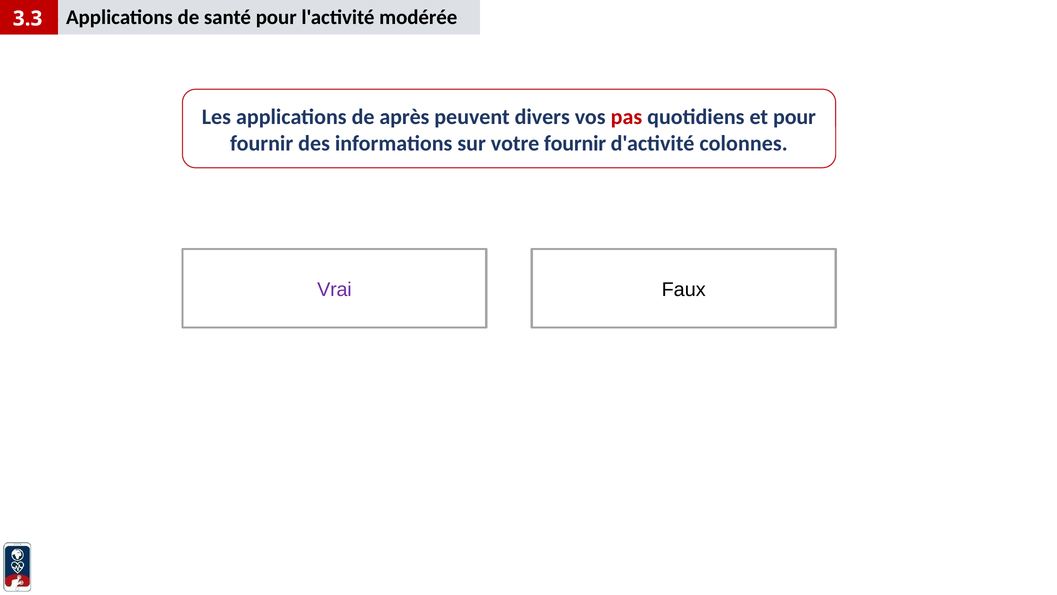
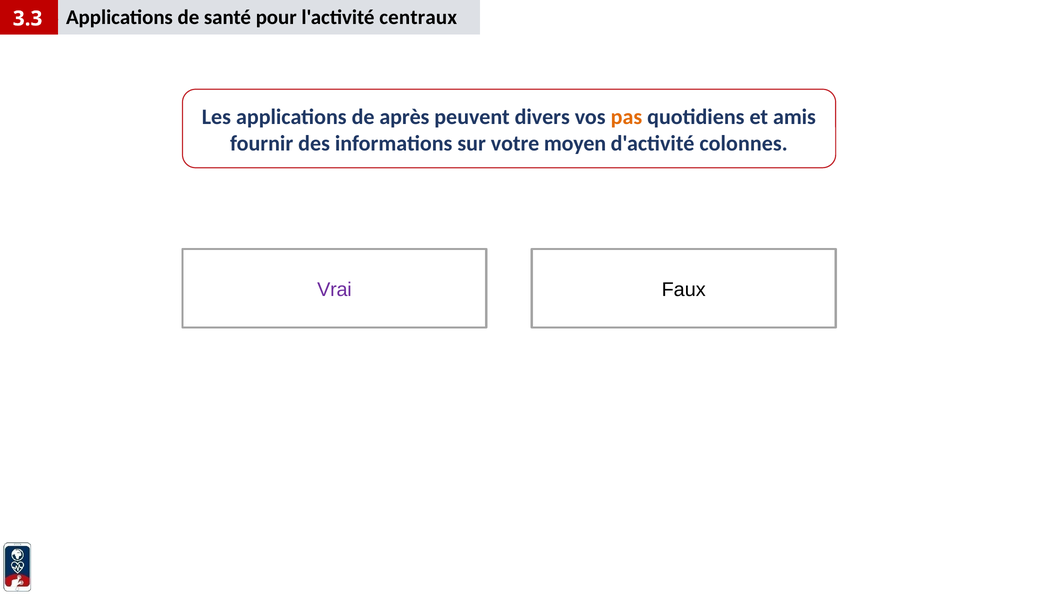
modérée: modérée -> centraux (418, 17)
pas colour: red -> orange (626, 117)
et pour: pour -> amis (794, 117)
votre fournir: fournir -> moyen (575, 143)
